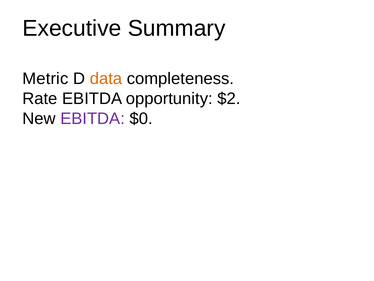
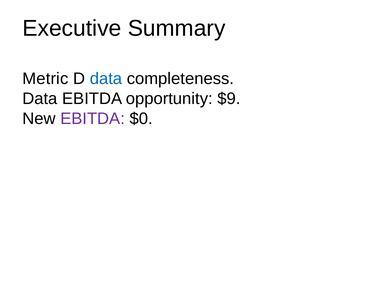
data colour: orange -> blue (106, 78)
Rate: Rate -> Data (40, 98)
$2: $2 -> $9 (229, 98)
